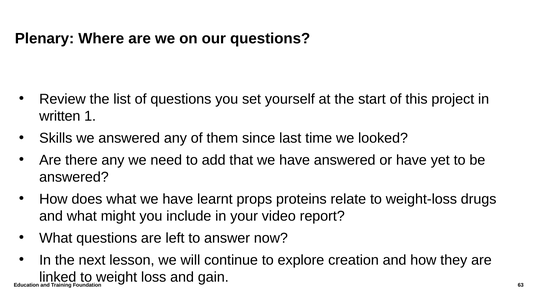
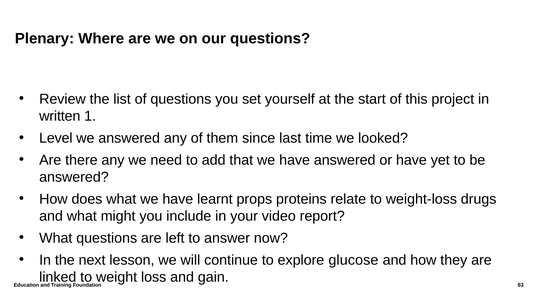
Skills: Skills -> Level (56, 138)
creation: creation -> glucose (353, 260)
